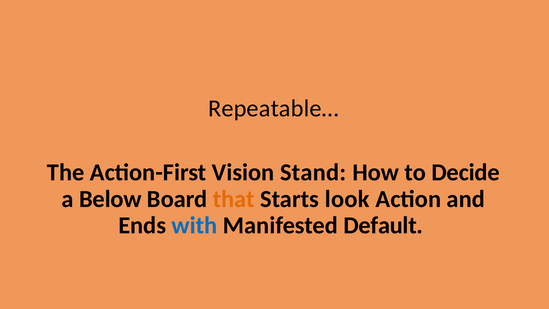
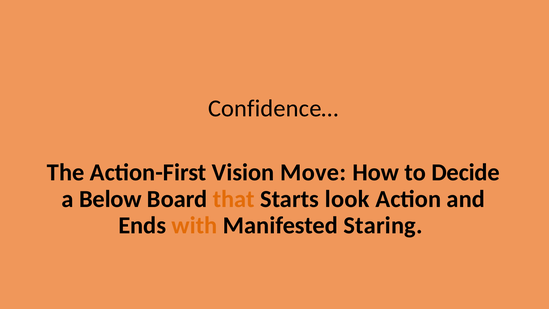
Repeatable…: Repeatable… -> Confidence… (273, 108)
Stand: Stand -> Move (313, 172)
with colour: blue -> orange (195, 225)
Default: Default -> Staring (383, 225)
